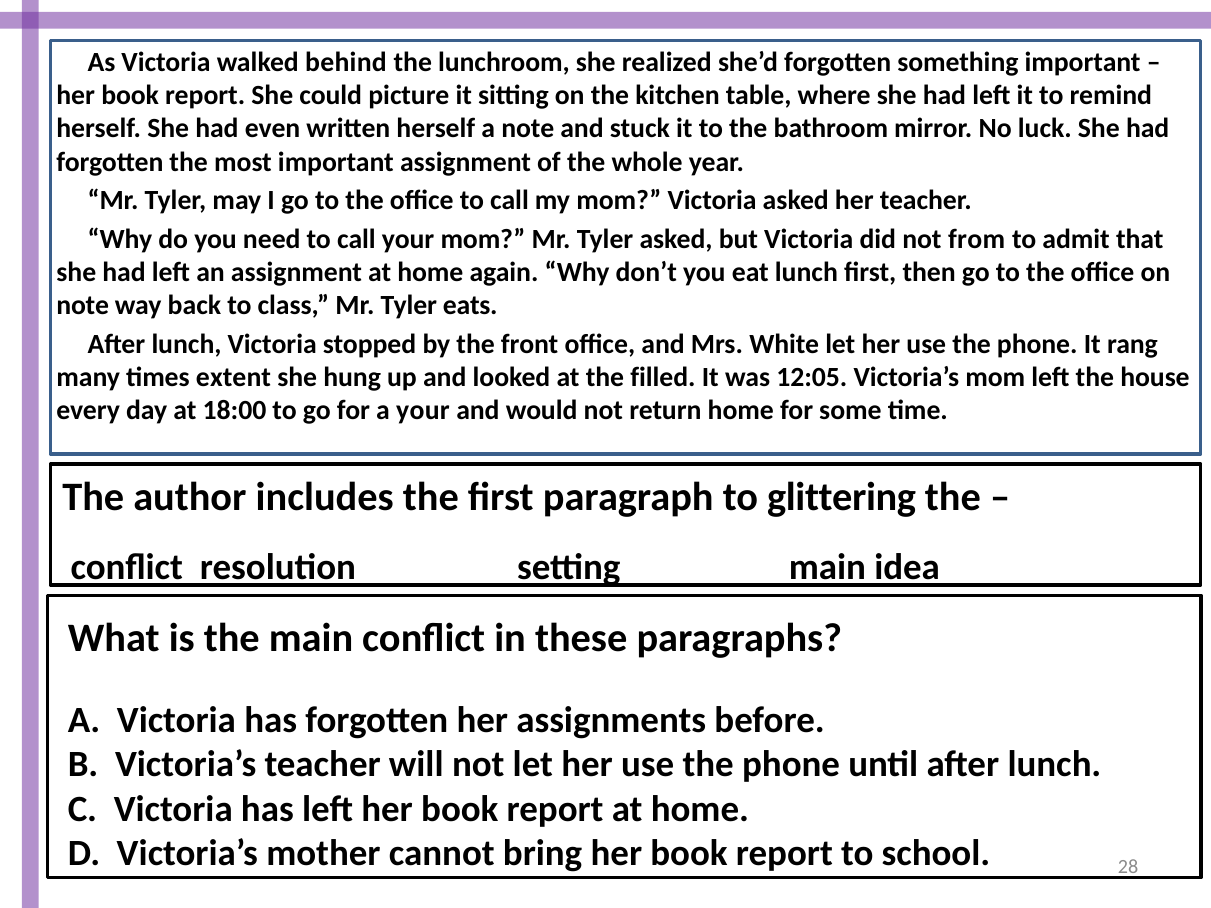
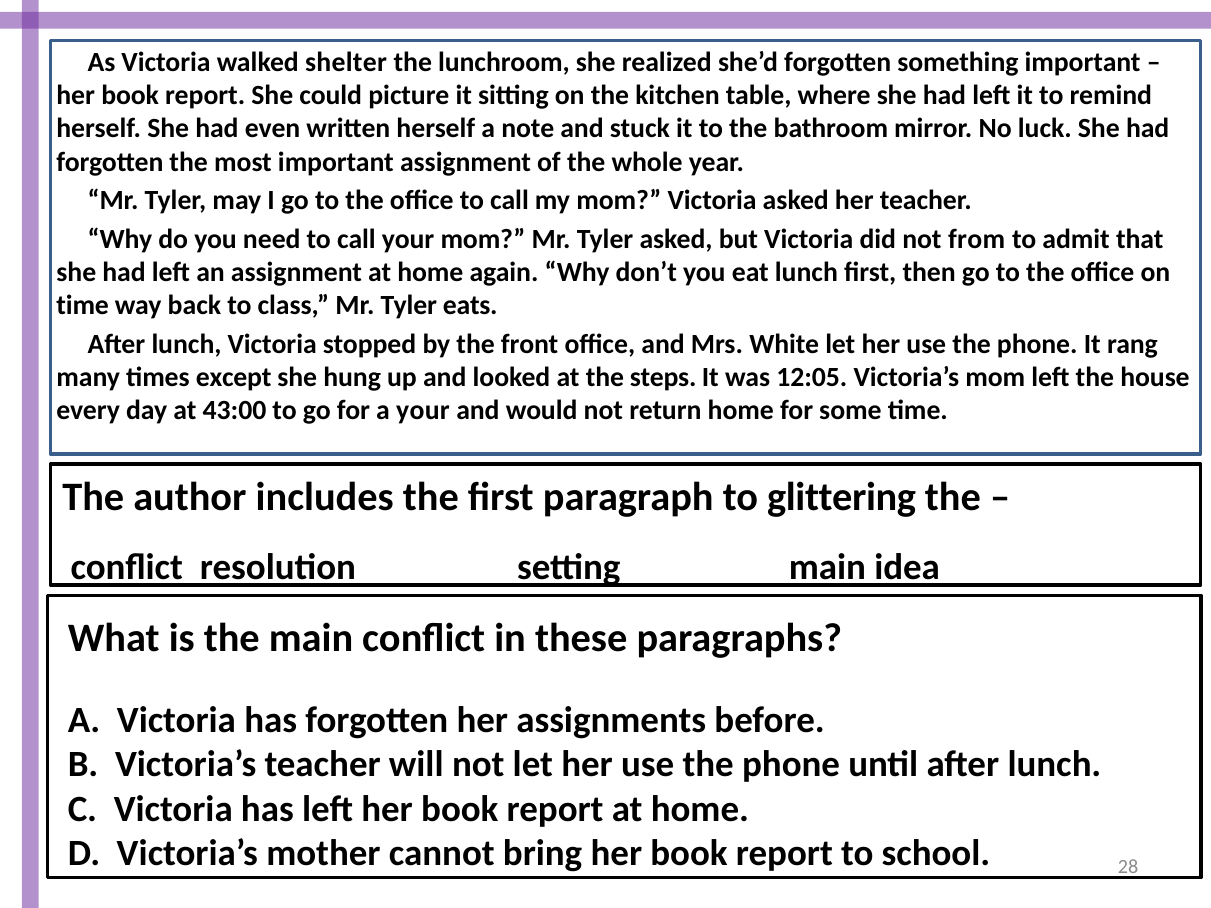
behind: behind -> shelter (346, 63)
note: note -> time (83, 306)
extent: extent -> except (234, 378)
filled: filled -> steps (663, 378)
18:00: 18:00 -> 43:00 (235, 411)
